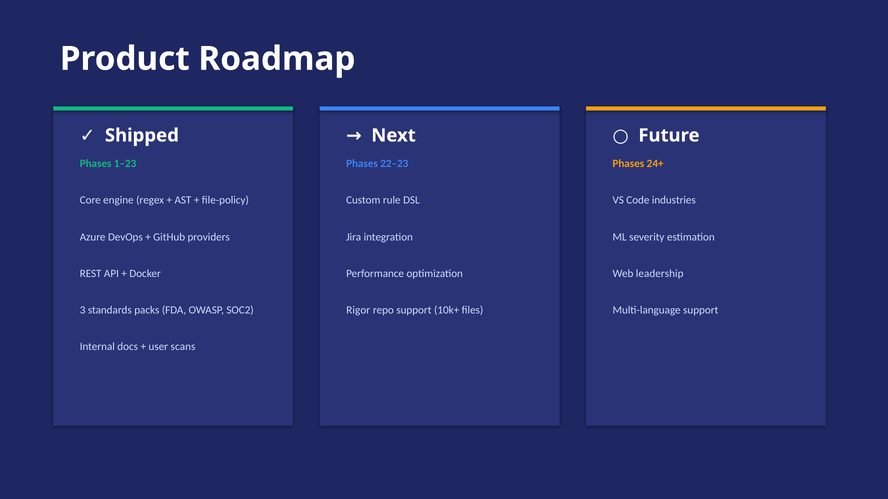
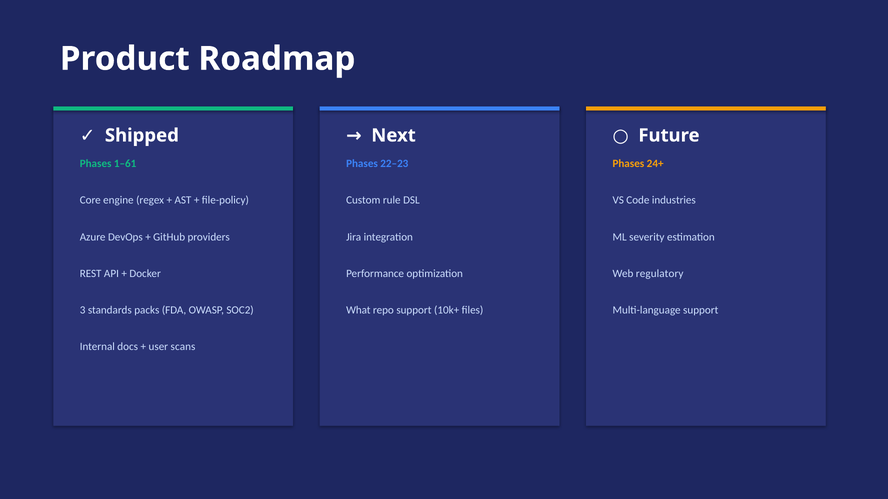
1–23: 1–23 -> 1–61 (125, 164)
leadership: leadership -> regulatory (660, 274)
Rigor: Rigor -> What (358, 310)
